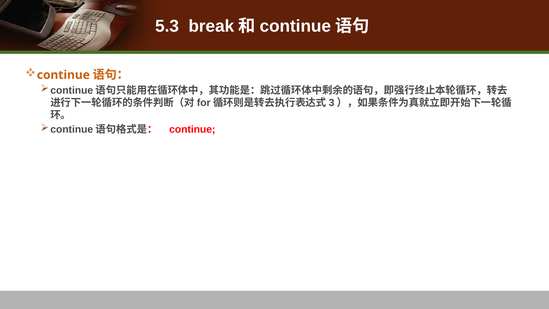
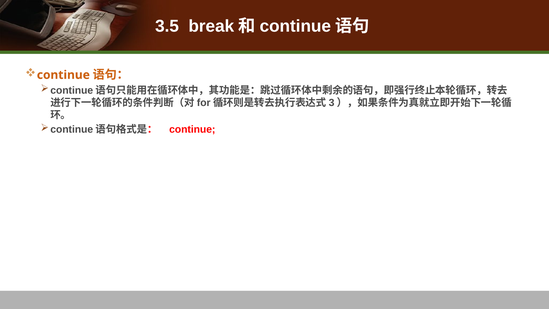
5.3: 5.3 -> 3.5 (167, 26)
